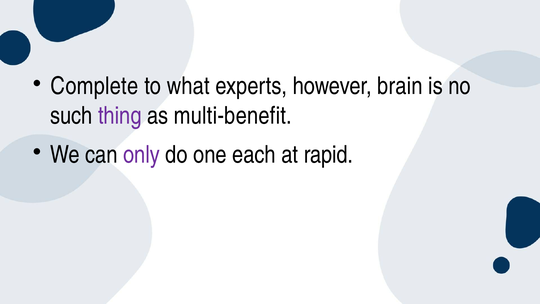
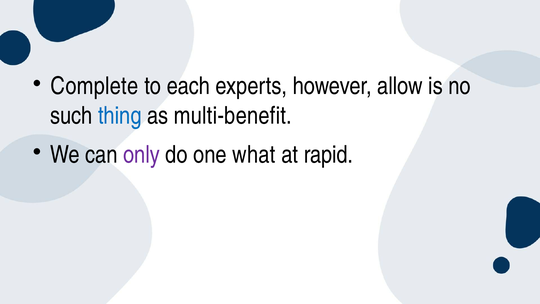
what: what -> each (188, 86)
brain: brain -> allow (400, 86)
thing colour: purple -> blue (120, 115)
each: each -> what (254, 155)
